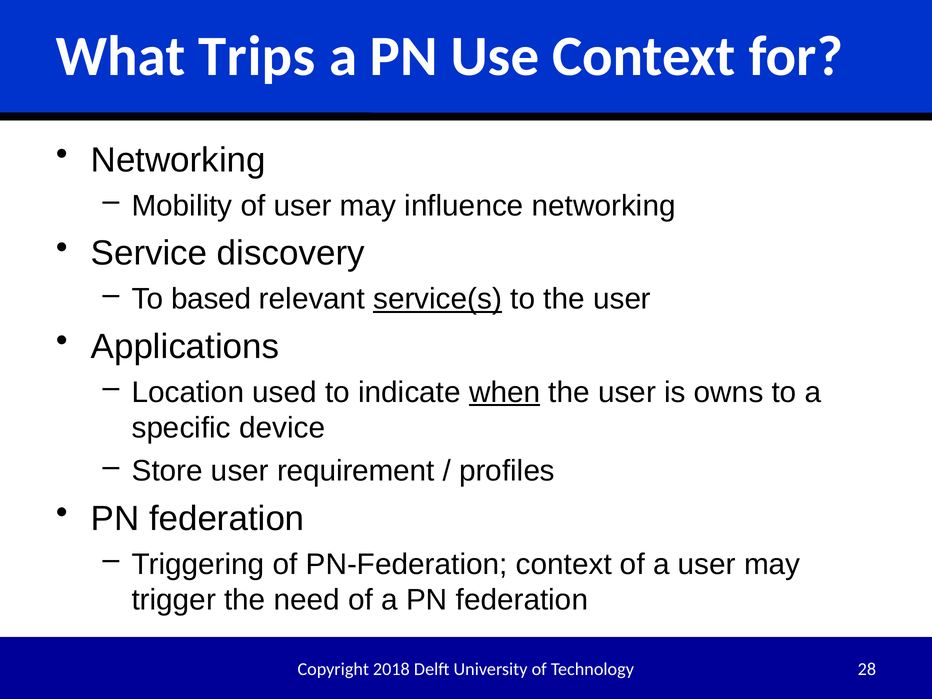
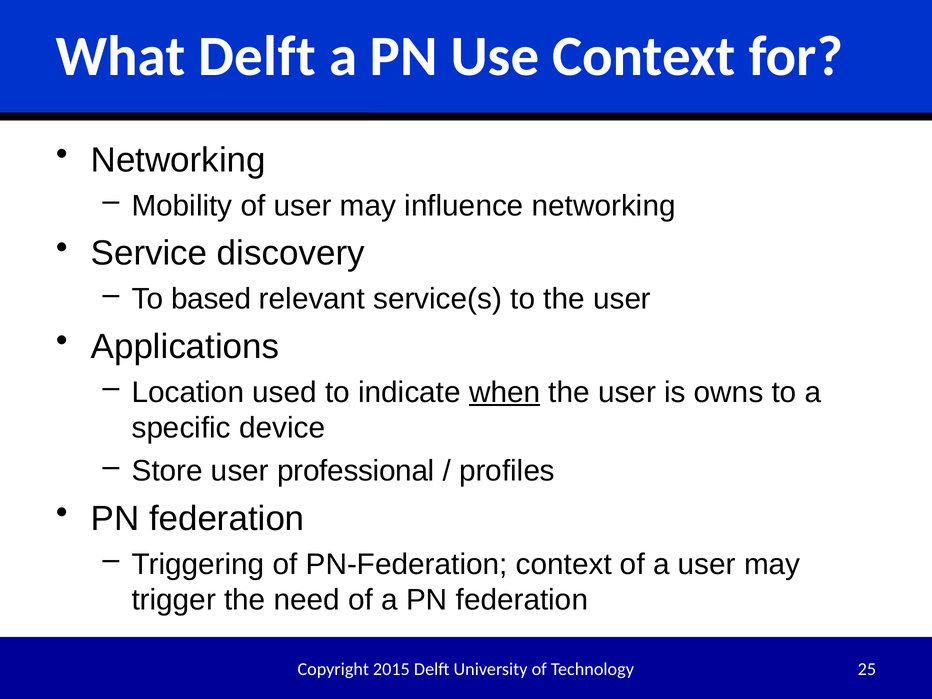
What Trips: Trips -> Delft (257, 57)
service(s underline: present -> none (438, 299)
requirement: requirement -> professional (356, 471)
2018: 2018 -> 2015 (391, 669)
28: 28 -> 25 (867, 669)
